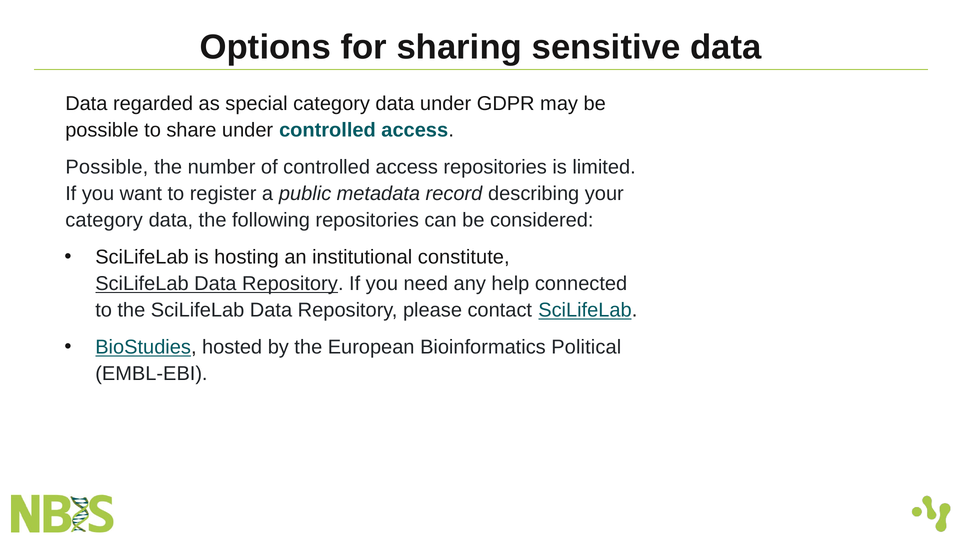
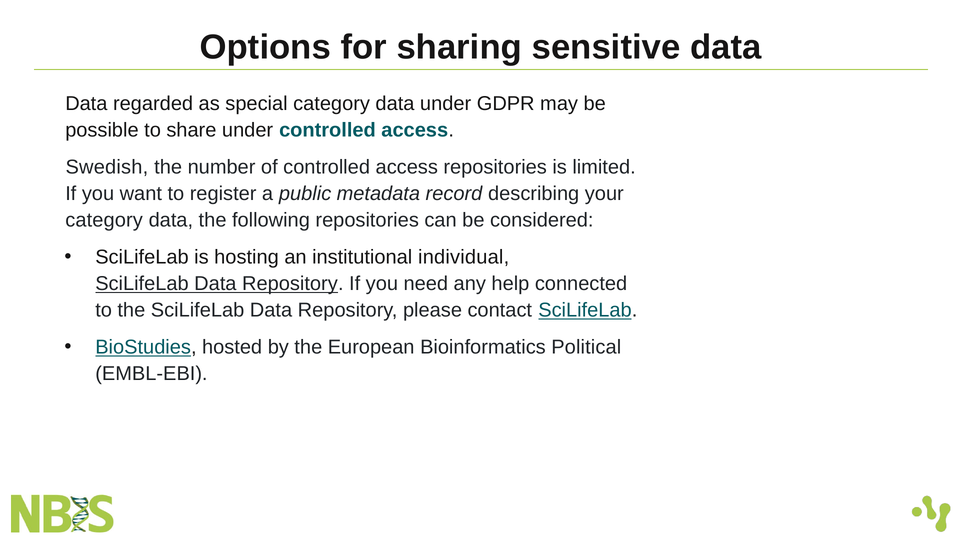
Possible: Possible -> Swedish (107, 167)
constitute: constitute -> individual (464, 257)
